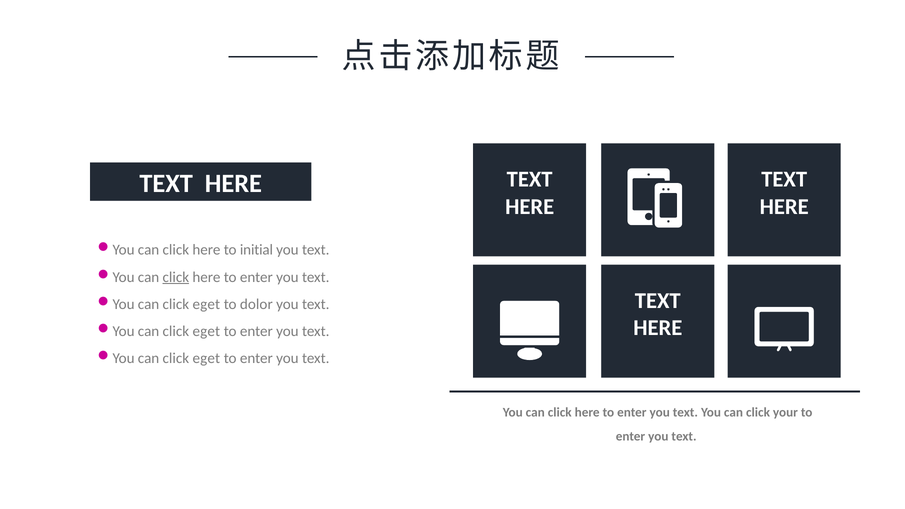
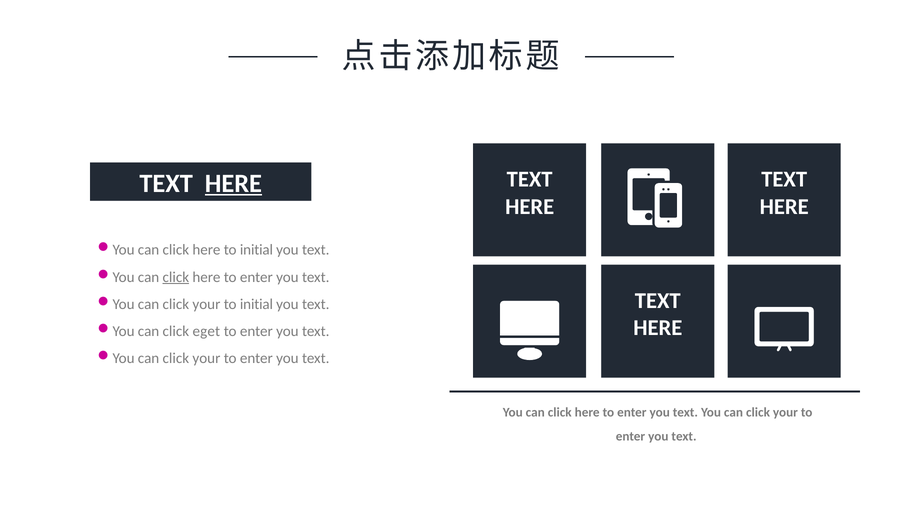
HERE underline: none -> present (233, 184)
eget: eget -> your (206, 304)
dolor: dolor -> initial (256, 304)
eget: eget -> your (206, 359)
